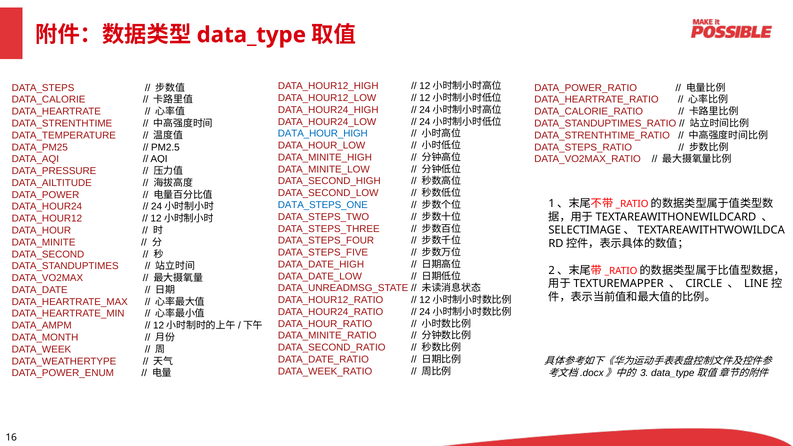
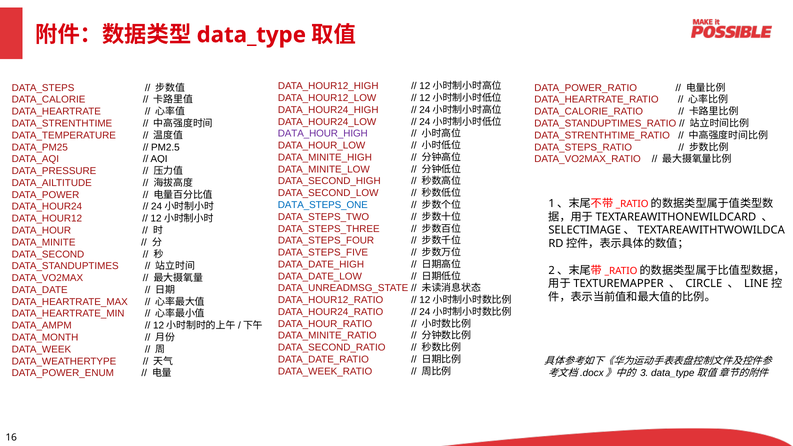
DATA_HOUR_HIGH colour: blue -> purple (323, 134)
